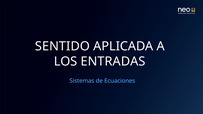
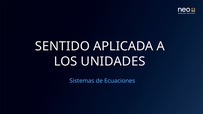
ENTRADAS: ENTRADAS -> UNIDADES (113, 61)
